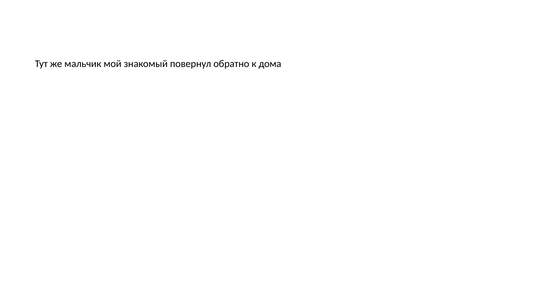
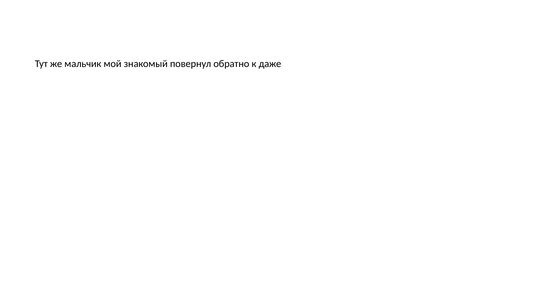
дома: дома -> даже (270, 64)
